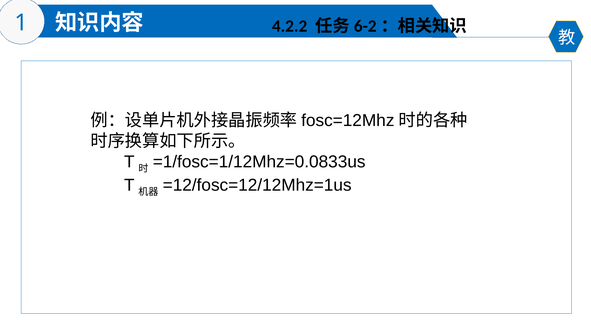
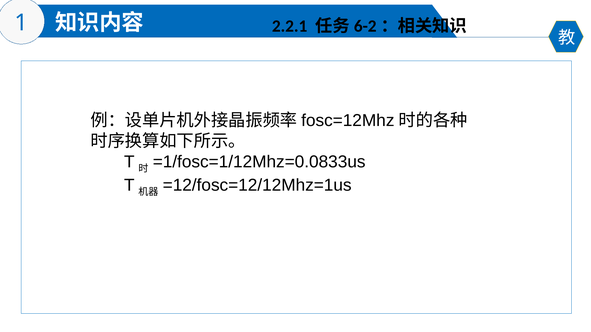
4.2.2: 4.2.2 -> 2.2.1 (290, 26)
